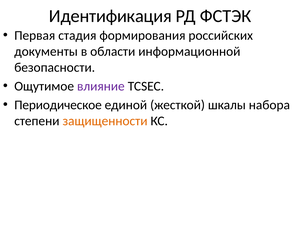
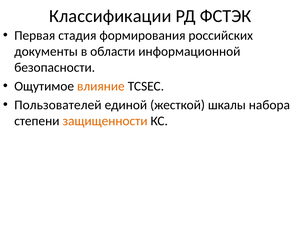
Идентификация: Идентификация -> Классификации (110, 16)
влияние colour: purple -> orange (101, 86)
Периодическое: Периодическое -> Пользователей (58, 105)
